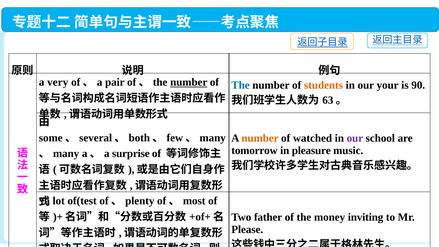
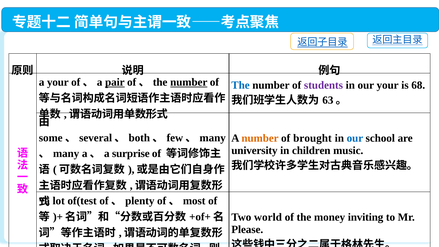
a very: very -> your (58, 82)
pair underline: none -> present (115, 82)
students colour: orange -> purple (323, 85)
90: 90 -> 68 (418, 85)
watched: watched -> brought (312, 138)
our colour: purple -> blue (355, 138)
tomorrow: tomorrow -> university (254, 150)
pleasure: pleasure -> children (311, 150)
father: father -> world (268, 217)
